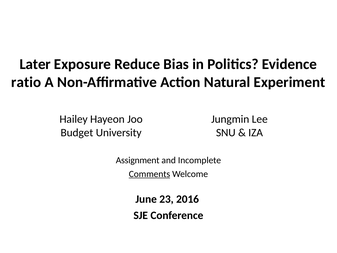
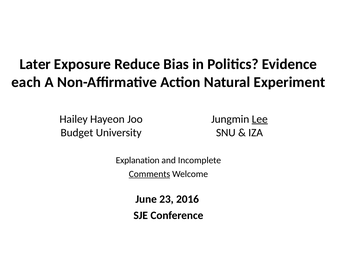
ratio: ratio -> each (26, 82)
Lee underline: none -> present (260, 119)
Assignment: Assignment -> Explanation (138, 160)
